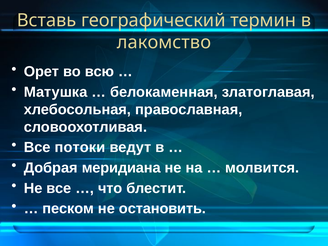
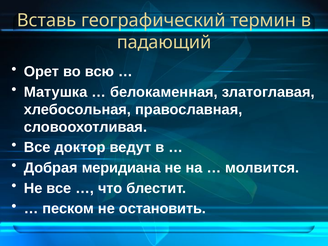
лакомство: лакомство -> падающий (164, 42)
потоки: потоки -> доктор (80, 147)
